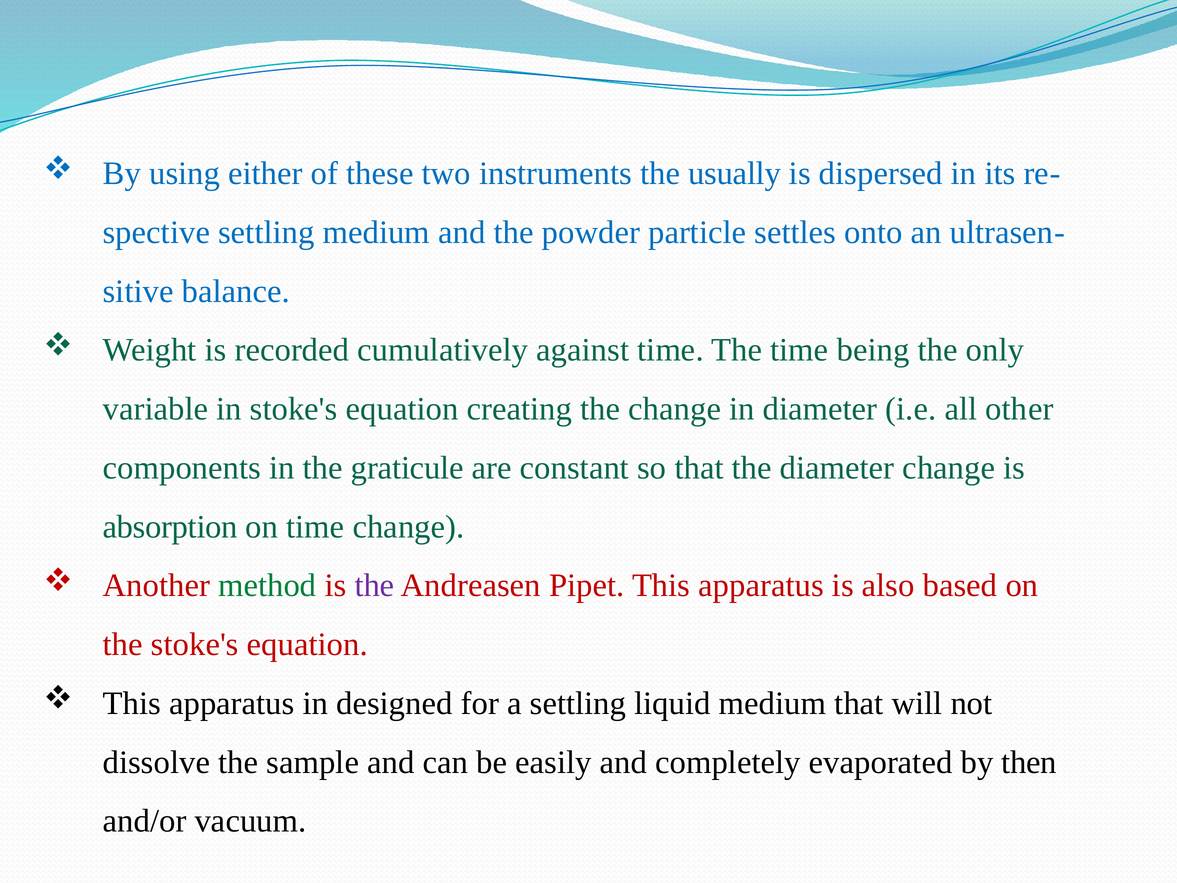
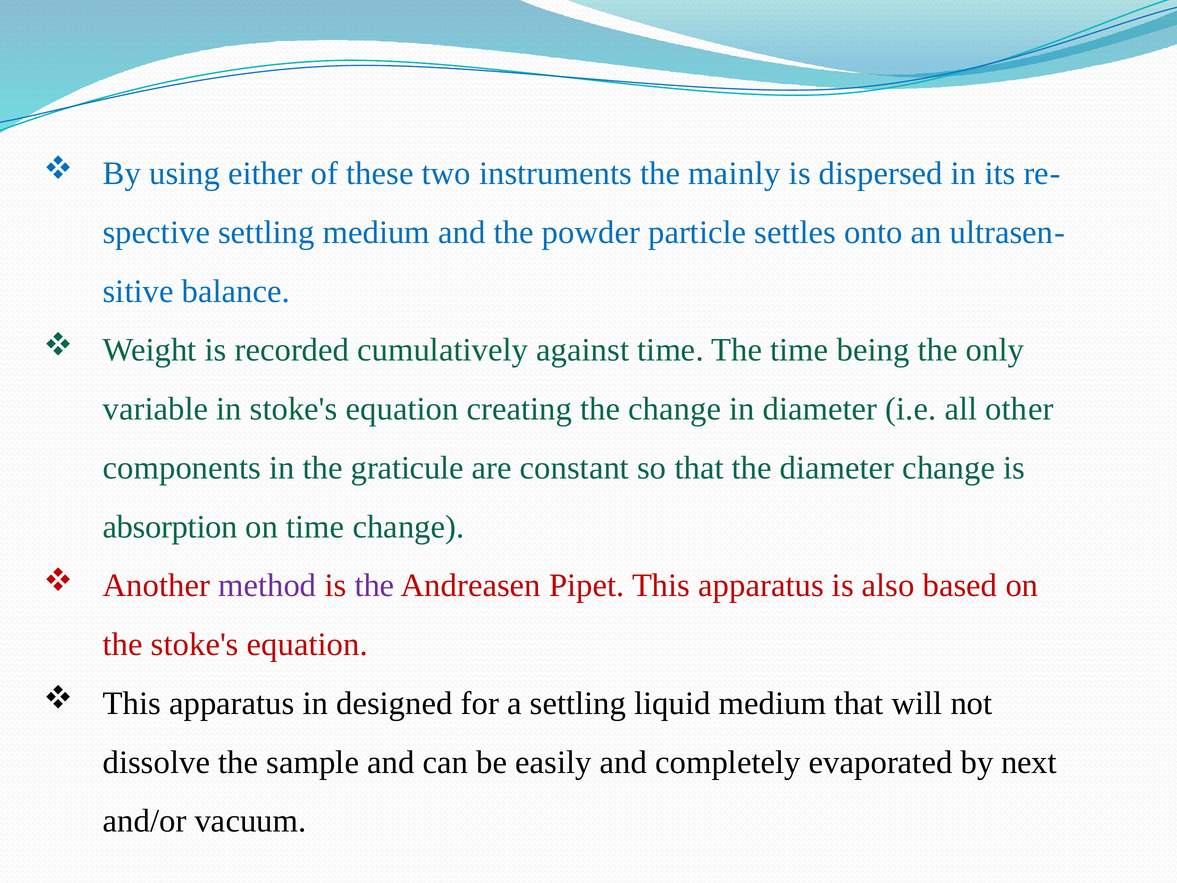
usually: usually -> mainly (734, 173)
method colour: green -> purple (267, 585)
then: then -> next (1029, 762)
